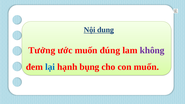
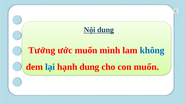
đúng: đúng -> mình (110, 50)
không colour: purple -> blue (152, 50)
hạnh bụng: bụng -> dung (89, 67)
